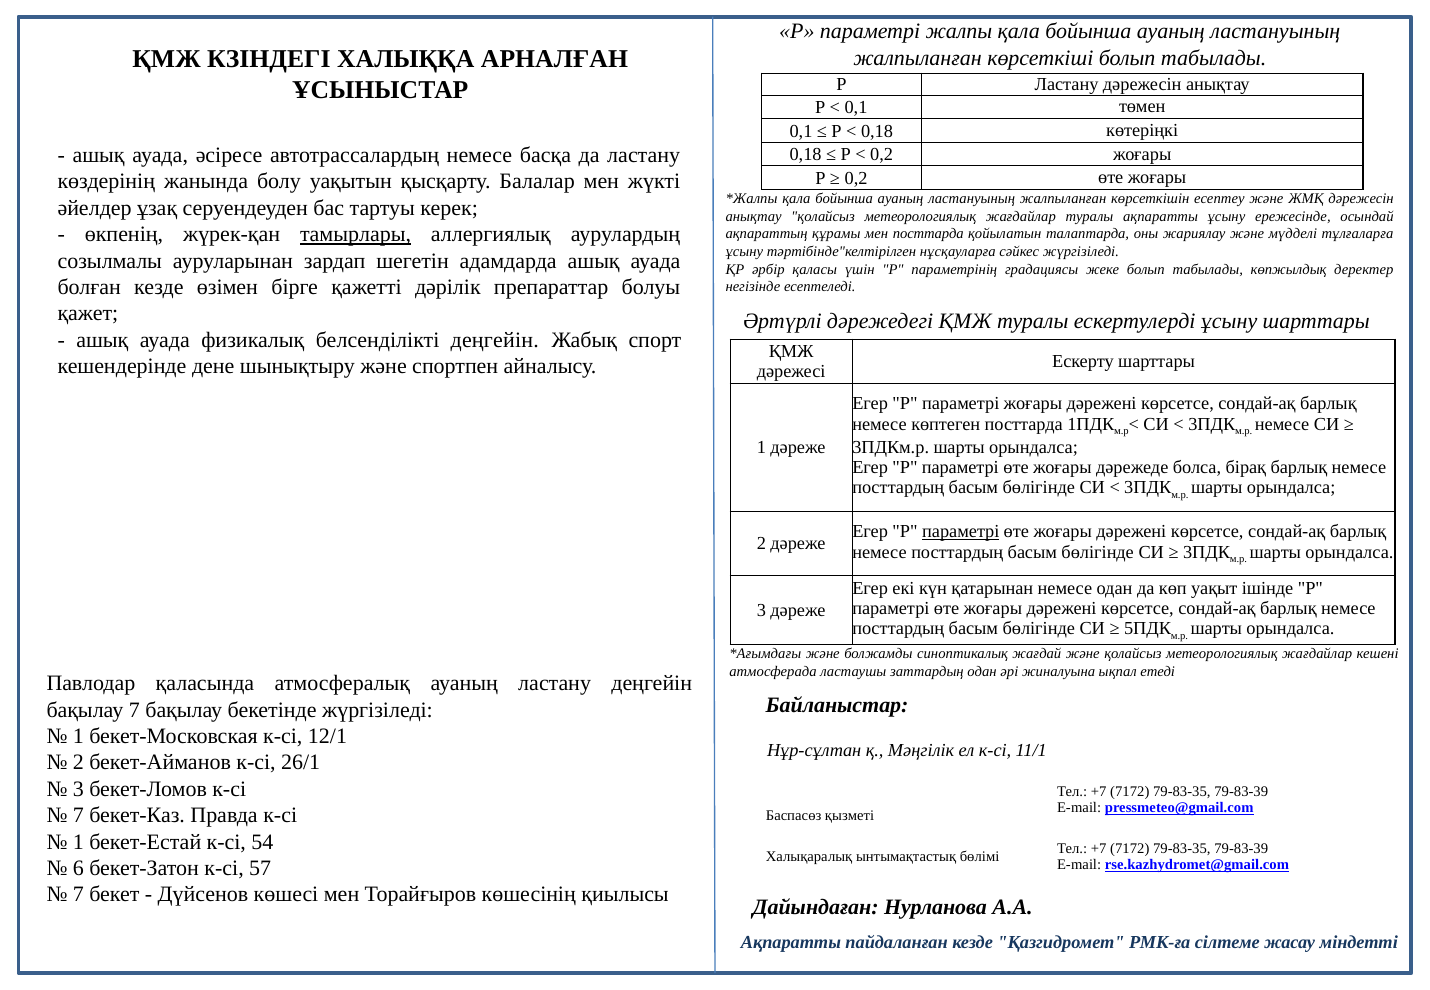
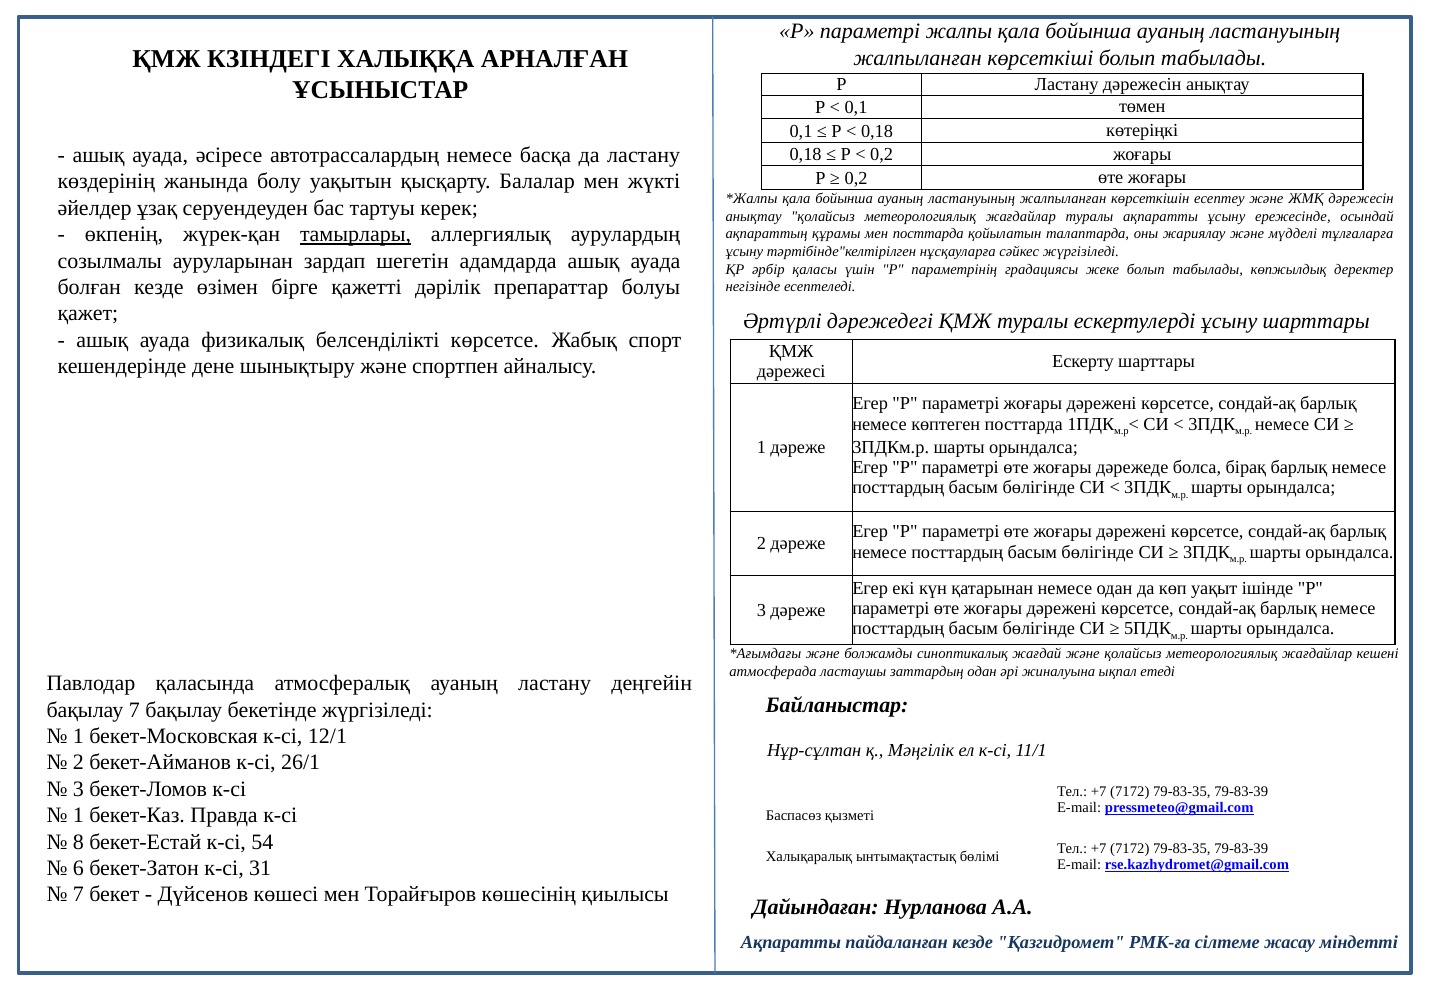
белсенділікті деңгейін: деңгейін -> көрсетсе (495, 340)
параметрі underline: present -> none (961, 532)
7: 7 -> 1 (78, 815)
1: 1 -> 8 (78, 842)
57: 57 -> 31 (260, 868)
